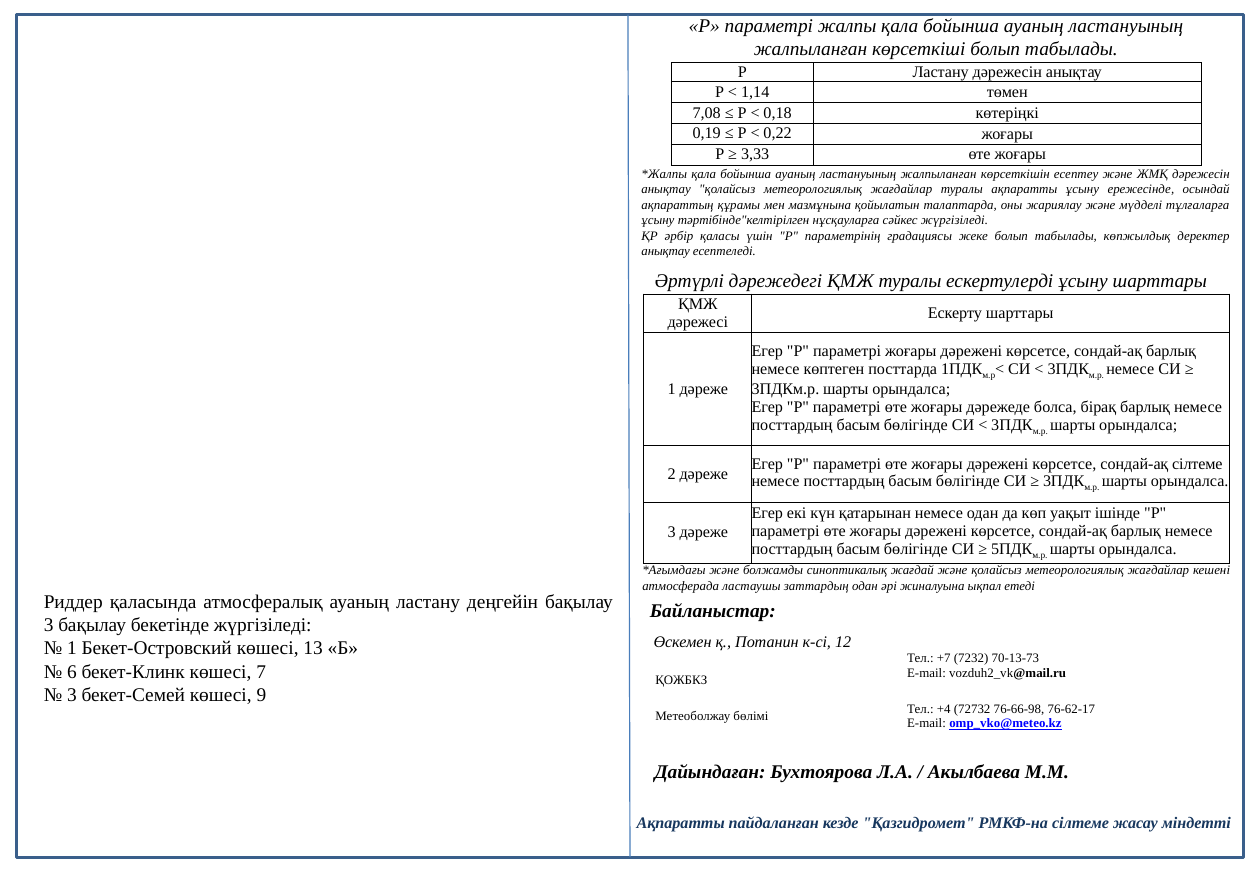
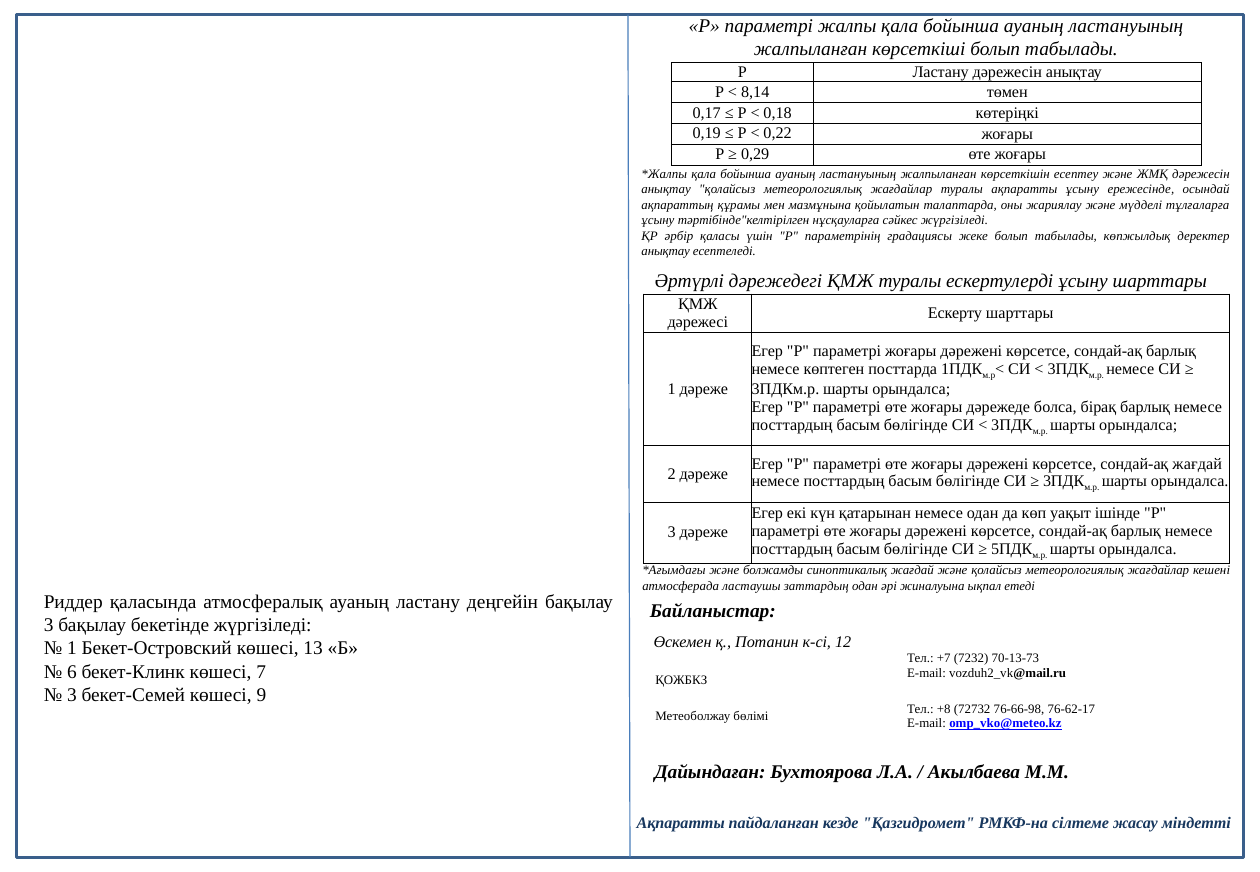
1,14: 1,14 -> 8,14 (755, 92)
7,08: 7,08 -> 0,17 (707, 113)
3,33: 3,33 -> 0,29 (755, 154)
сондай-ақ сілтеме: сілтеме -> жағдай (1197, 464)
+4: +4 -> +8 (944, 709)
